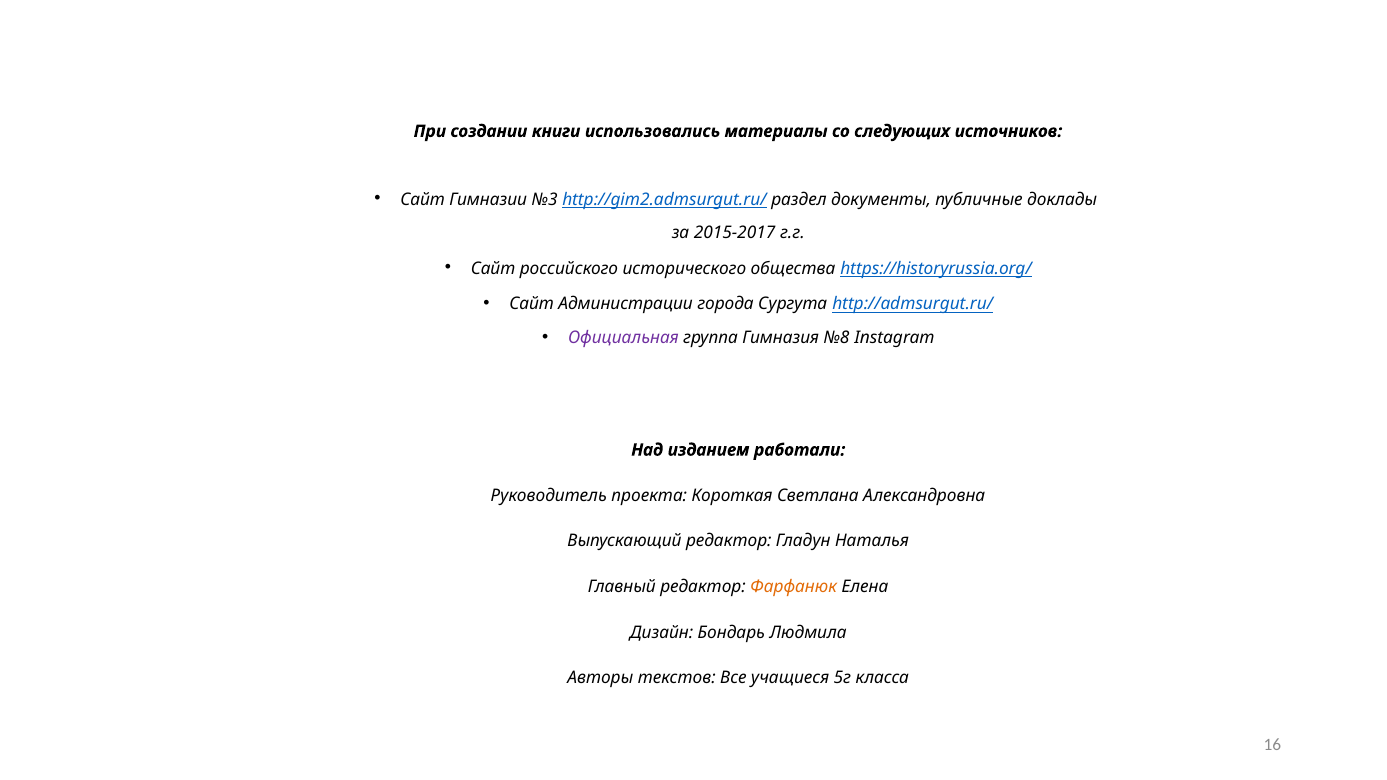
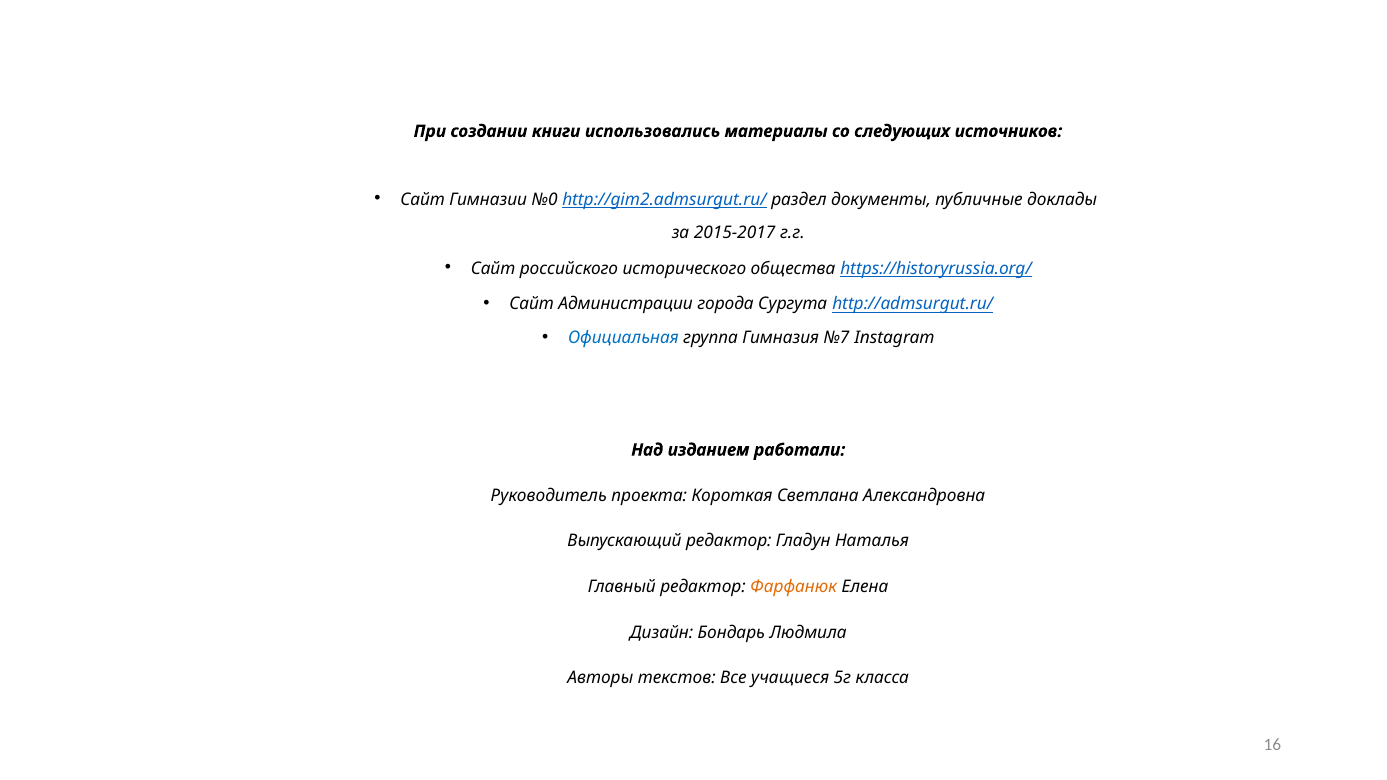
№3: №3 -> №0 (545, 200)
Официальная colour: purple -> blue (623, 338)
№8: №8 -> №7 (837, 338)
